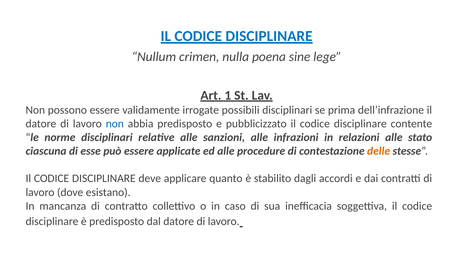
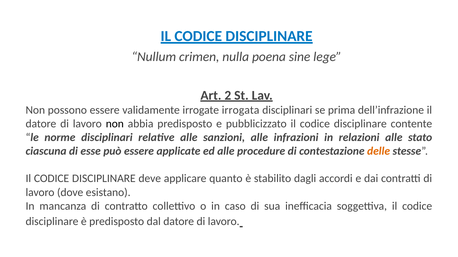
1: 1 -> 2 (228, 96)
possibili: possibili -> irrogata (241, 110)
non colour: blue -> black (115, 124)
